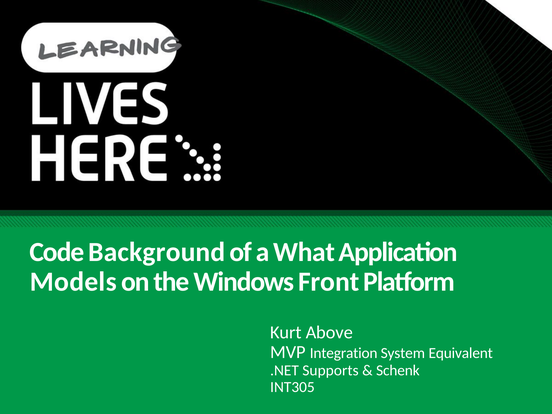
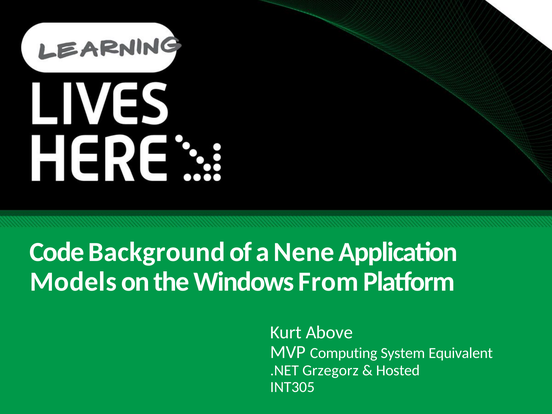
What: What -> Nene (304, 252)
Front: Front -> From (328, 282)
Integration: Integration -> Computing (344, 353)
Supports: Supports -> Grzegorz (330, 370)
Schenk: Schenk -> Hosted (398, 370)
